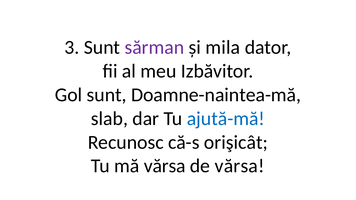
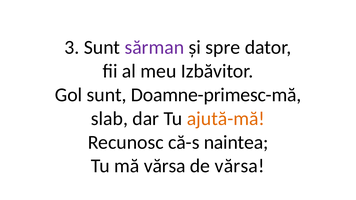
mila: mila -> spre (223, 48)
Doamne-naintea-mă: Doamne-naintea-mă -> Doamne-primesc-mă (216, 95)
ajută-mă colour: blue -> orange (226, 119)
orişicât: orişicât -> naintea (236, 142)
